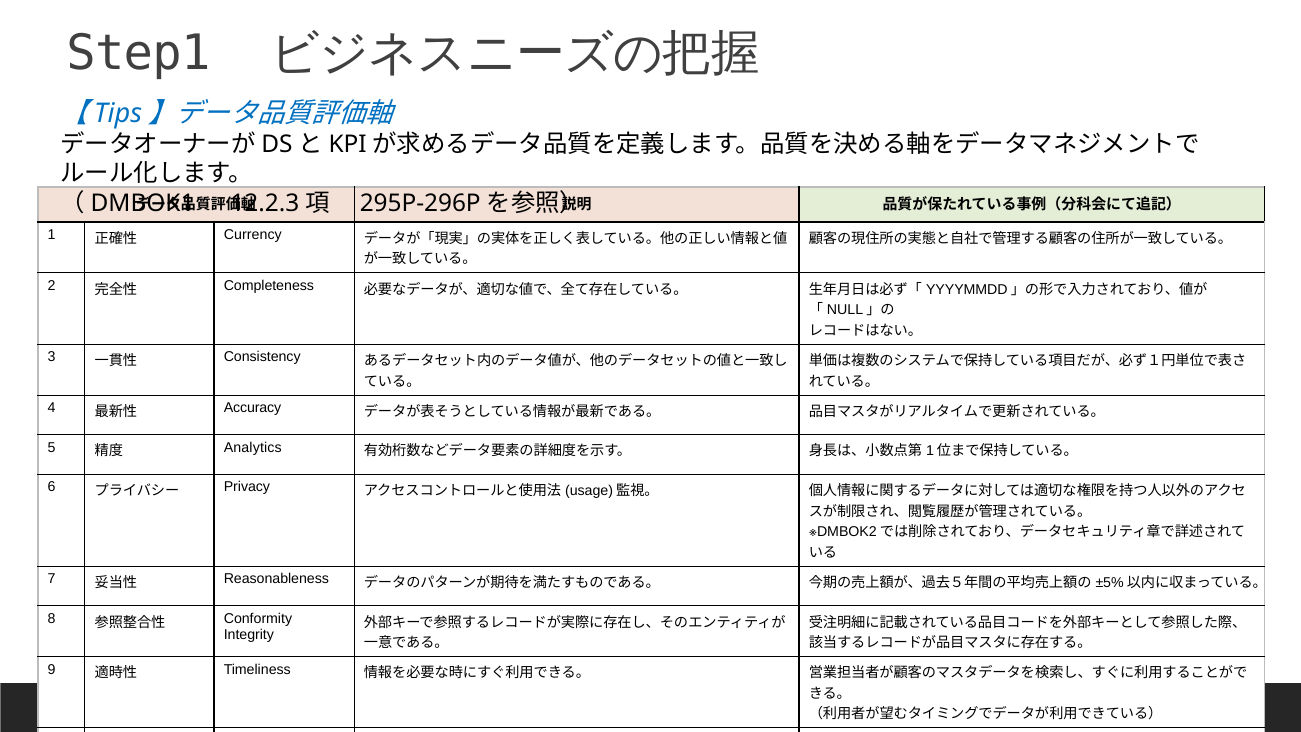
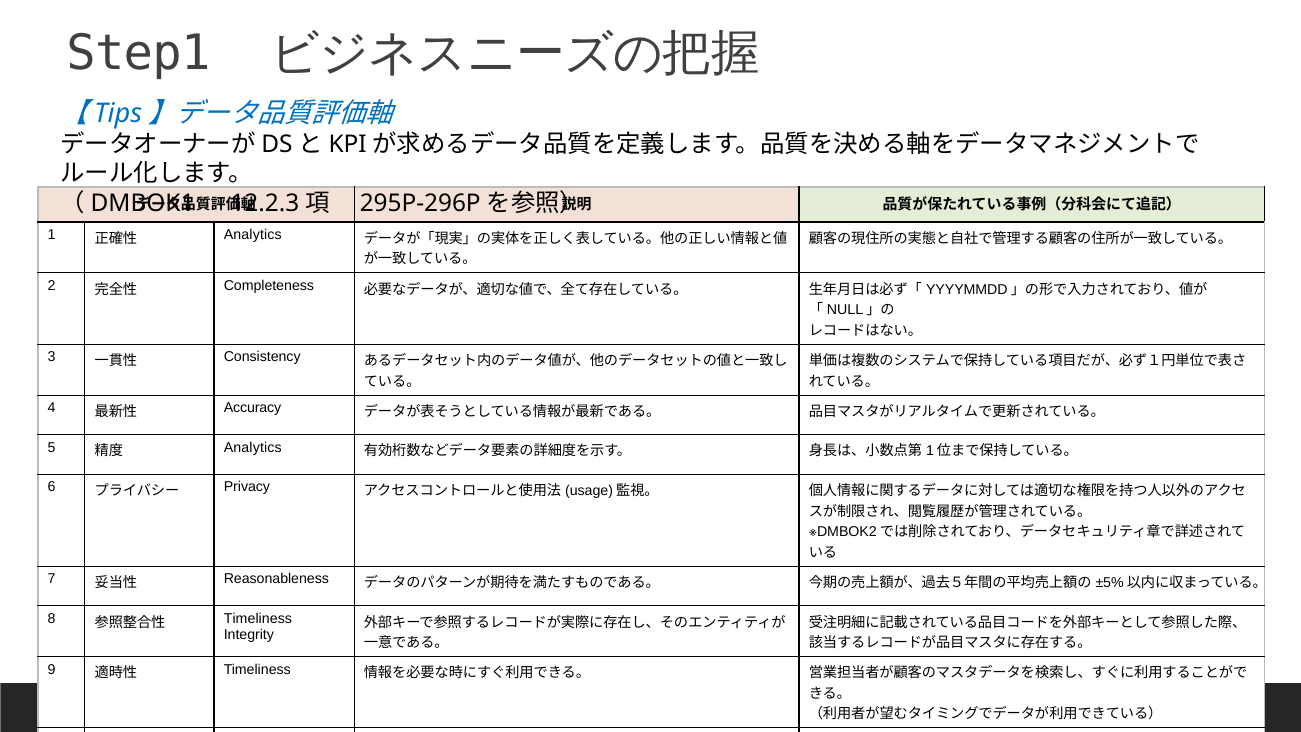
Currency: Currency -> Analytics (253, 235)
Conformity: Conformity -> Timeliness (258, 619)
